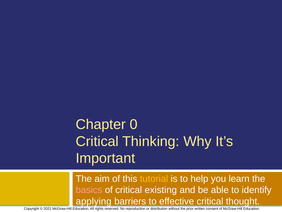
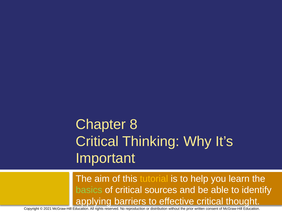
0: 0 -> 8 (134, 124)
basics colour: pink -> light green (89, 190)
existing: existing -> sources (161, 190)
